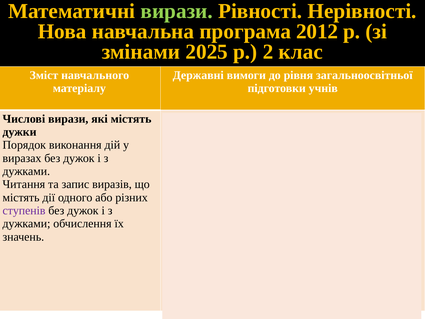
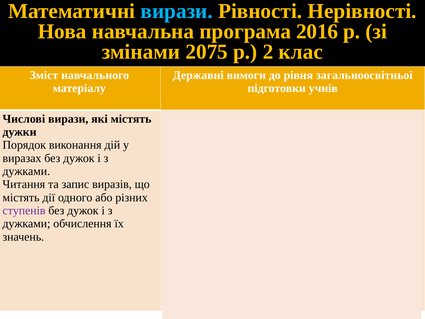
вирази colour: light green -> light blue (177, 11)
2012: 2012 -> 2016 (317, 31)
2025: 2025 -> 2075 (207, 52)
